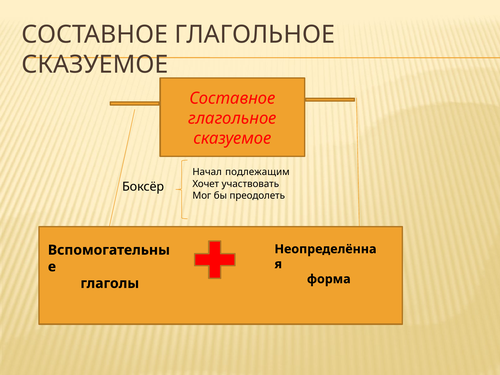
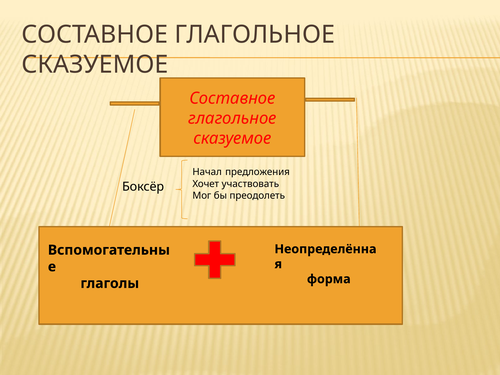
подлежащим: подлежащим -> предложения (258, 172)
